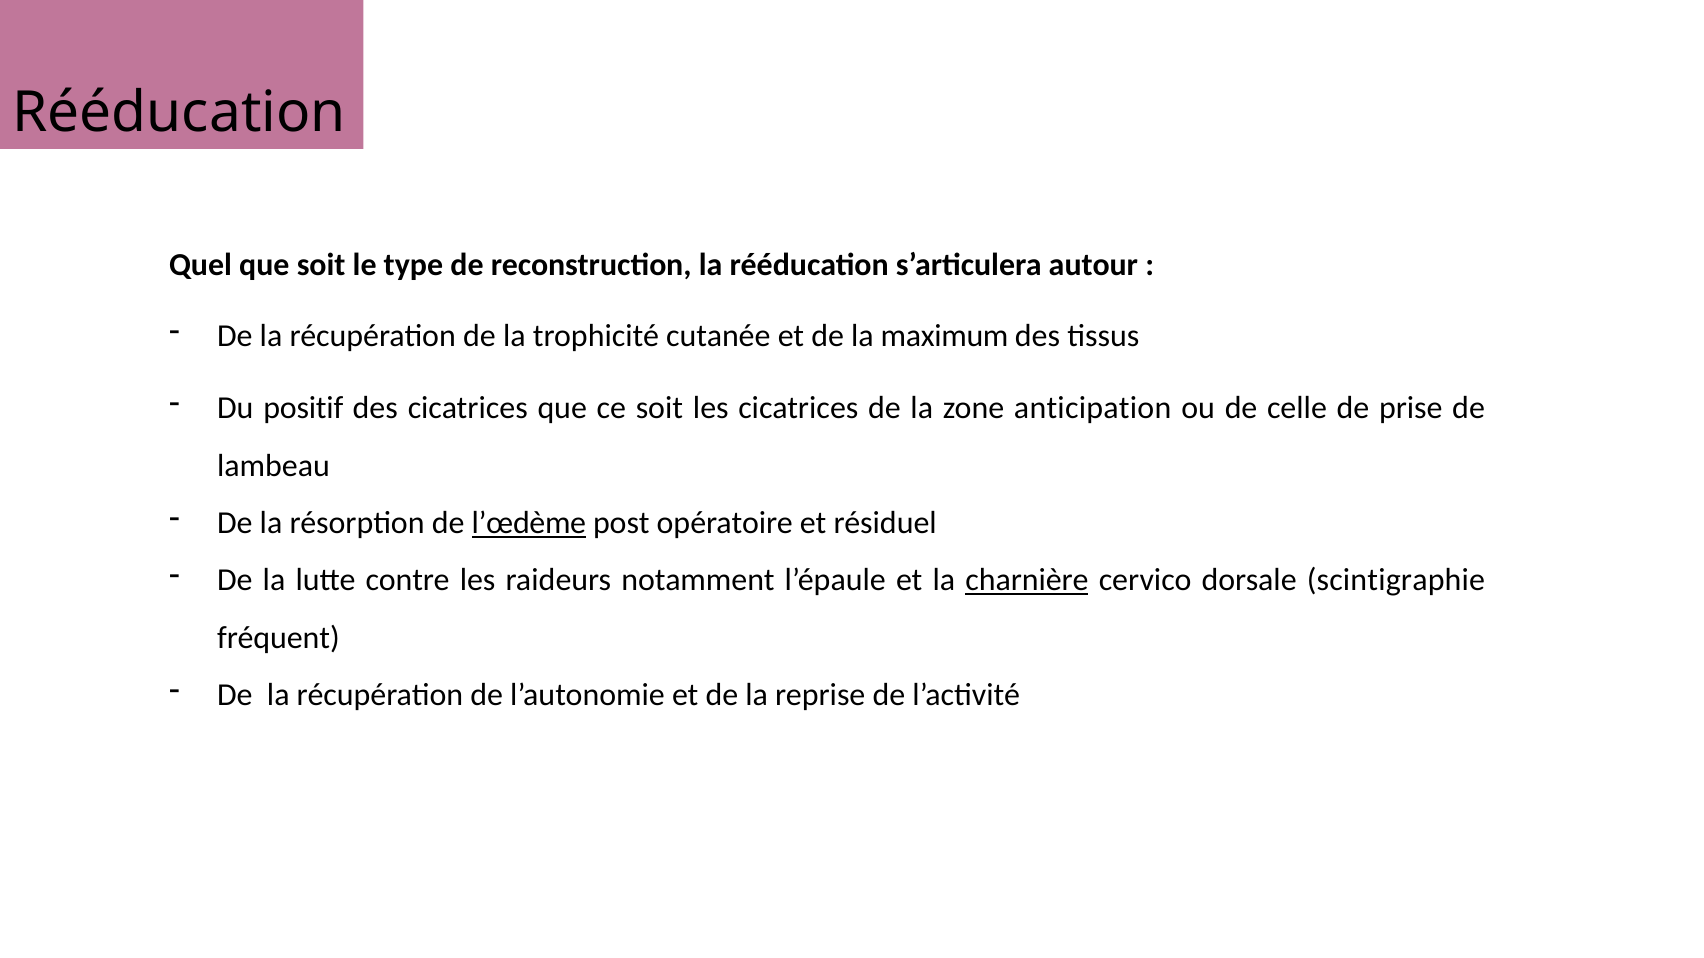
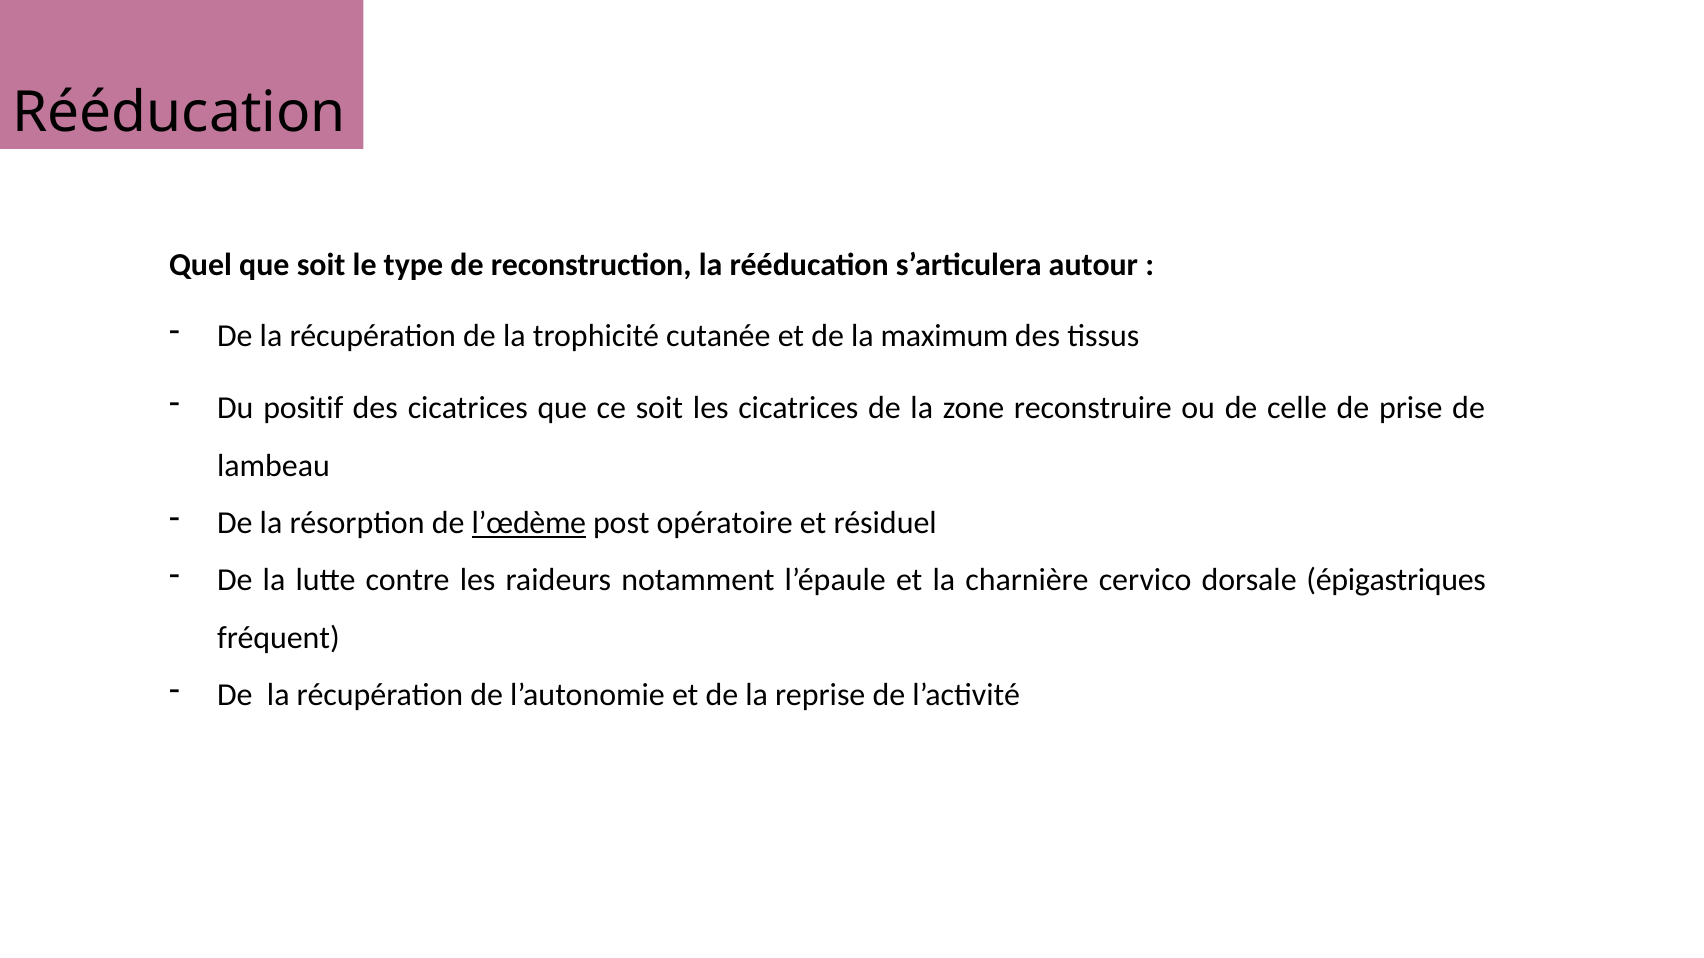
anticipation: anticipation -> reconstruire (1093, 408)
charnière underline: present -> none (1027, 581)
scintigraphie: scintigraphie -> épigastriques (1396, 581)
